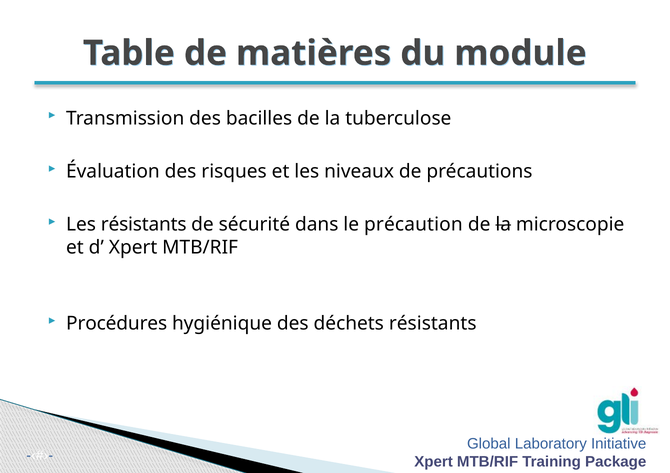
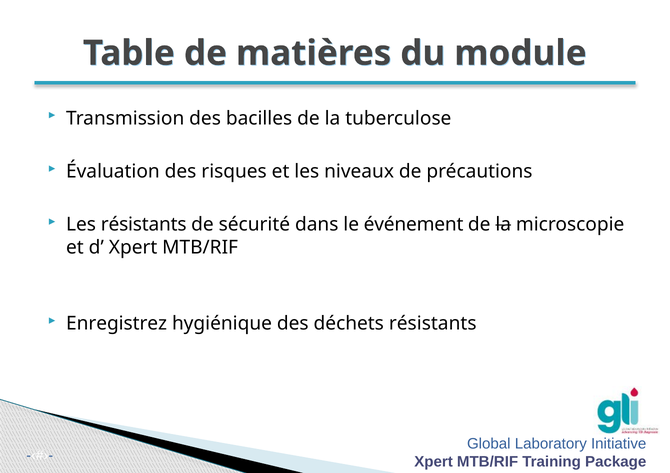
précaution: précaution -> événement (414, 224)
Procédures: Procédures -> Enregistrez (117, 323)
